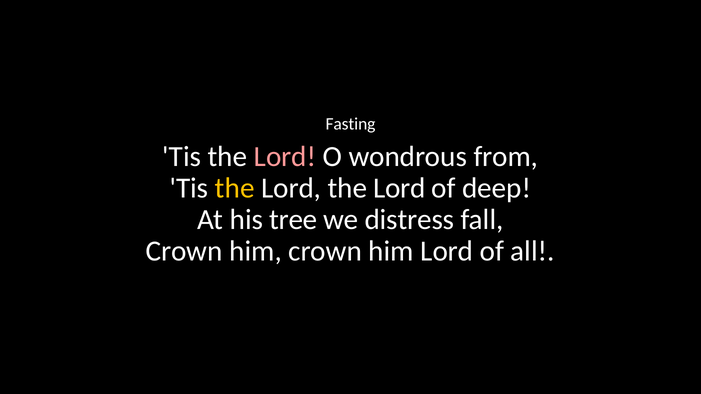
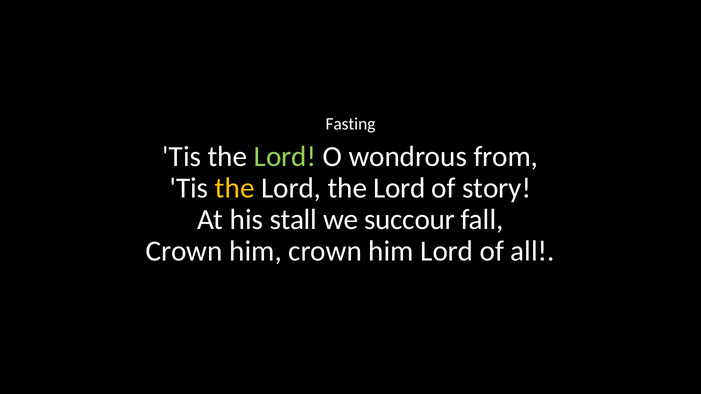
Lord colour: pink -> light green (285, 157)
deep: deep -> story (497, 188)
tree: tree -> stall (293, 220)
distress: distress -> succour (410, 220)
